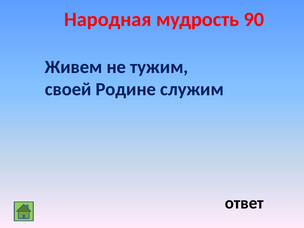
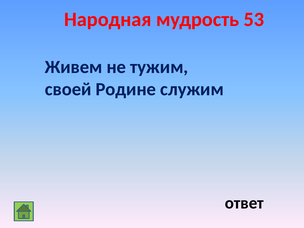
90: 90 -> 53 (254, 20)
